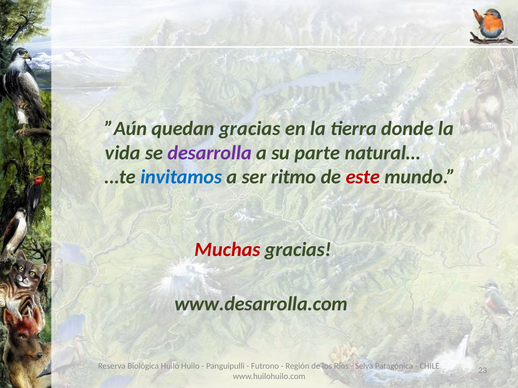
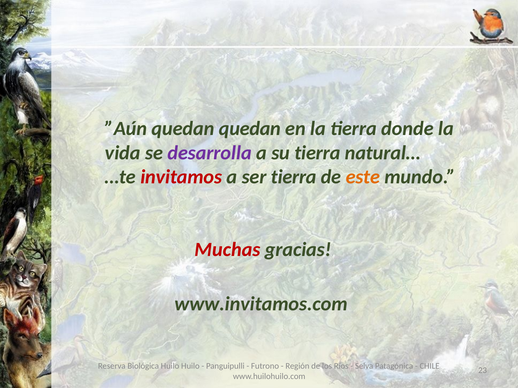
quedan gracias: gracias -> quedan (250, 129)
su parte: parte -> tierra (317, 153)
invitamos colour: blue -> red (181, 177)
ser ritmo: ritmo -> tierra (294, 177)
este colour: red -> orange (363, 177)
www.desarrolla.com: www.desarrolla.com -> www.invitamos.com (261, 304)
